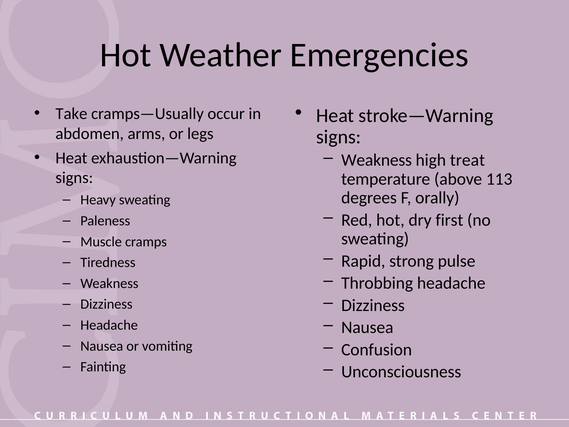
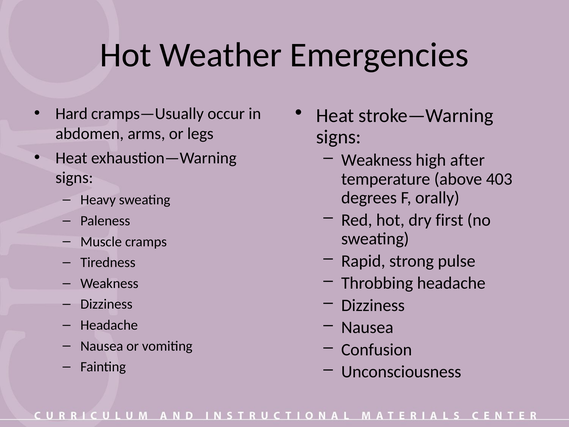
Take: Take -> Hard (72, 114)
treat: treat -> after (467, 160)
113: 113 -> 403 (499, 179)
